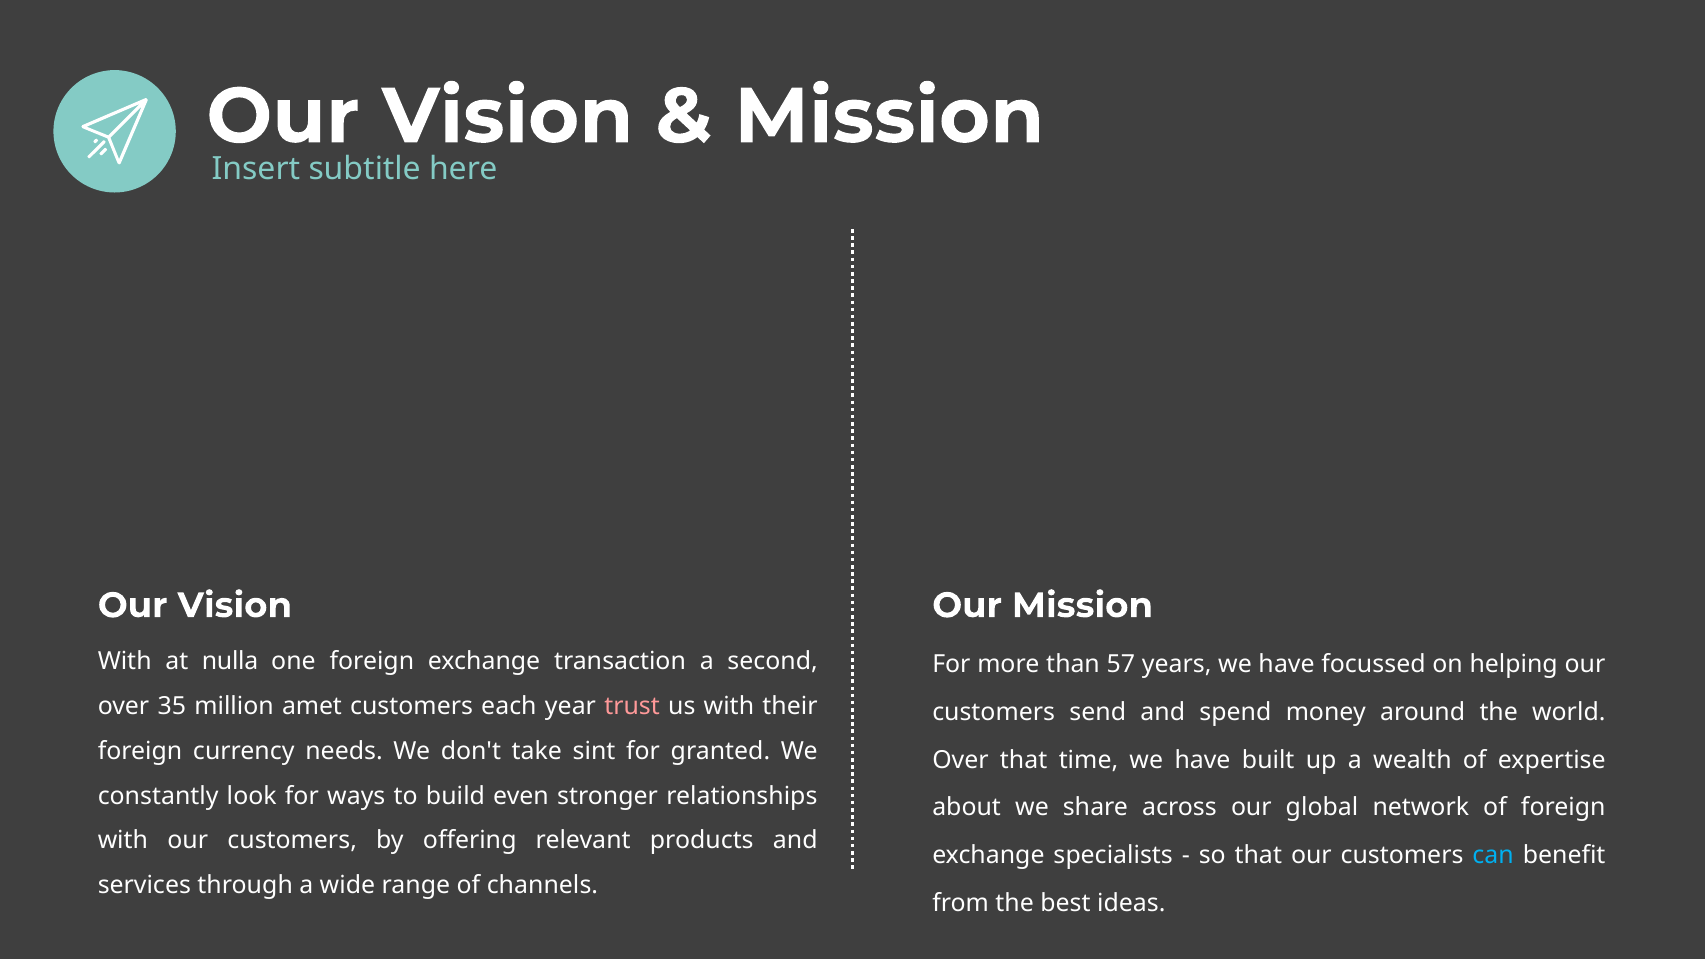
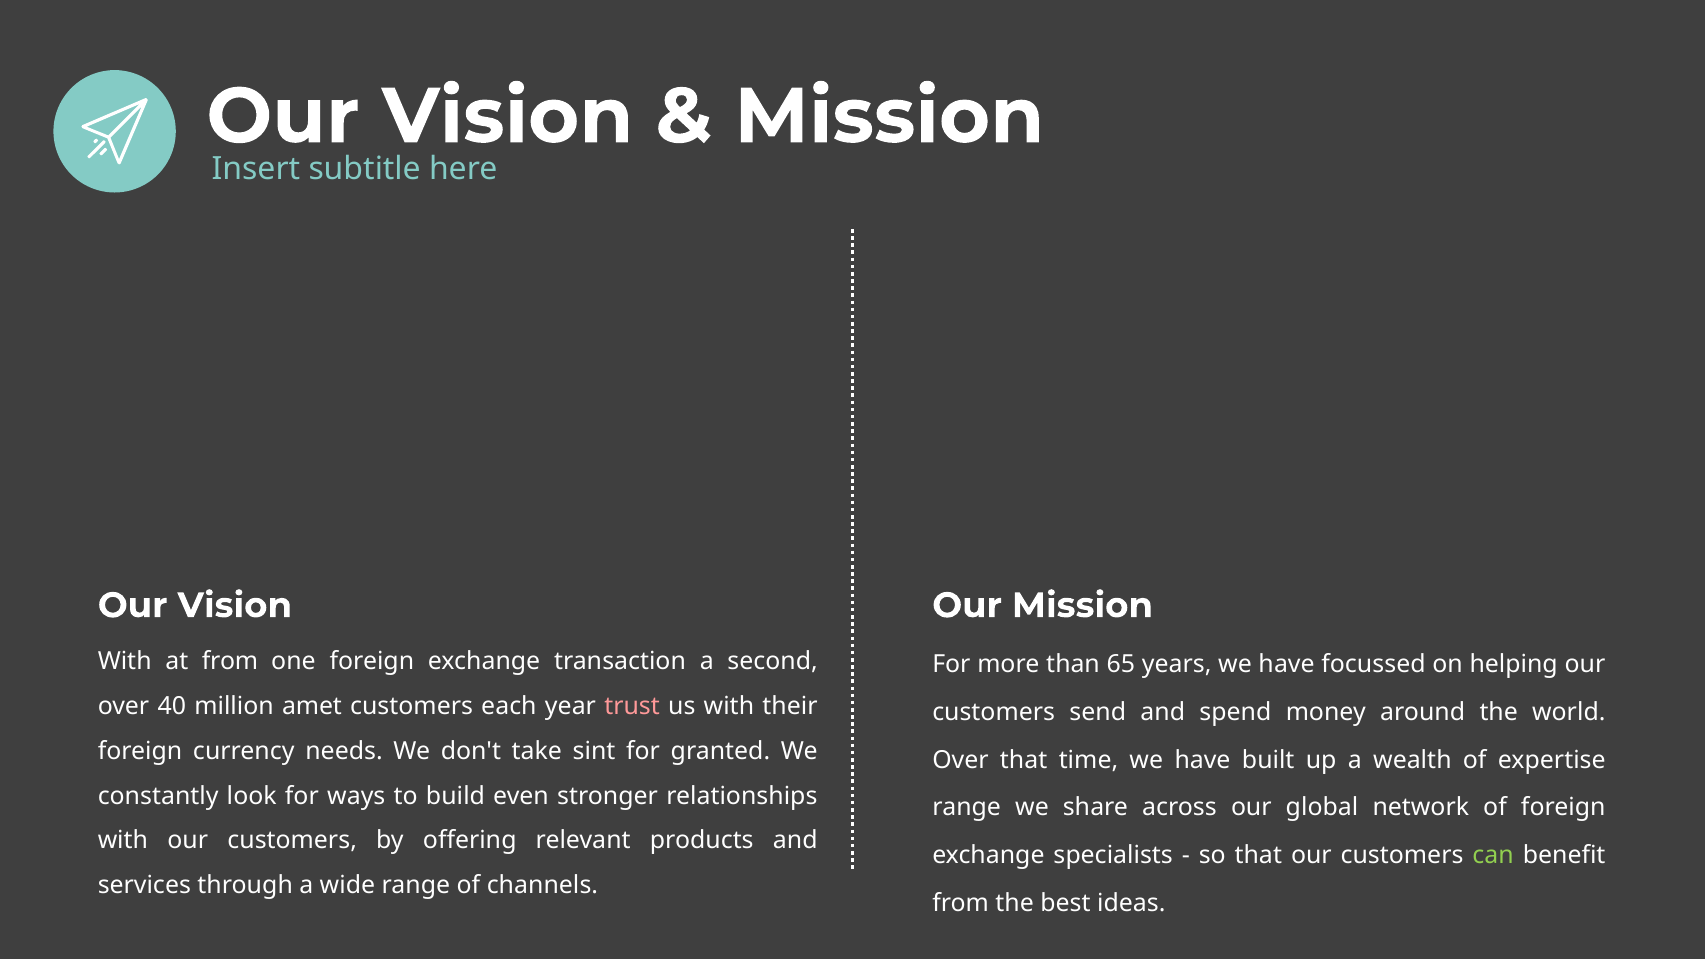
at nulla: nulla -> from (230, 662)
57: 57 -> 65 (1121, 665)
35: 35 -> 40 (172, 706)
about: about -> range (967, 808)
can colour: light blue -> light green (1493, 855)
